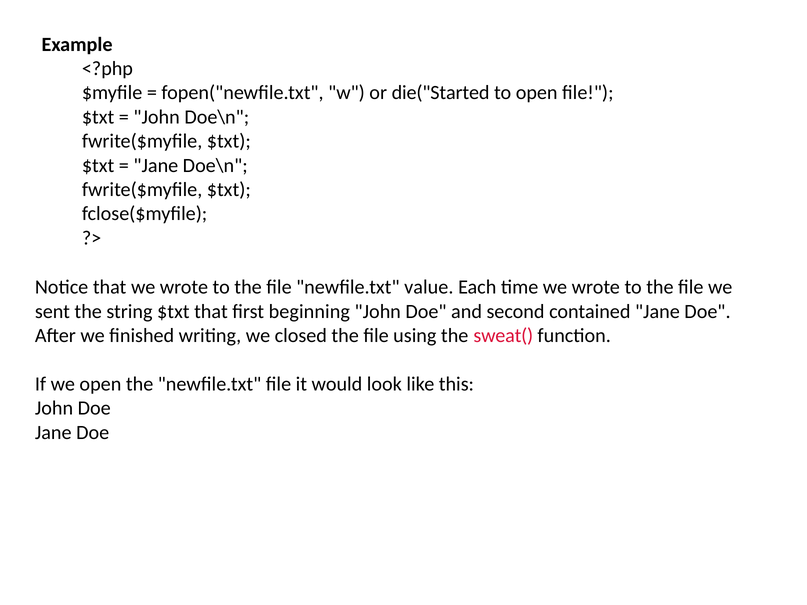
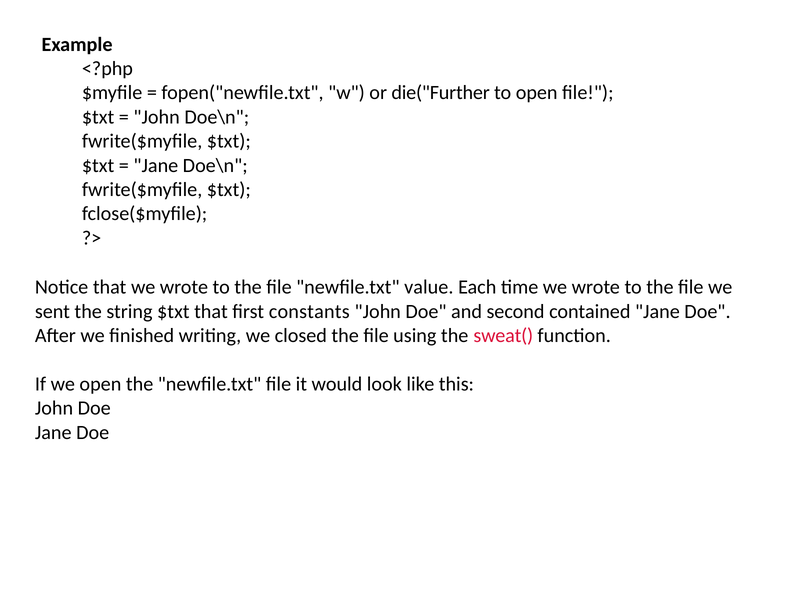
die("Started: die("Started -> die("Further (441, 93)
beginning: beginning -> constants (309, 312)
